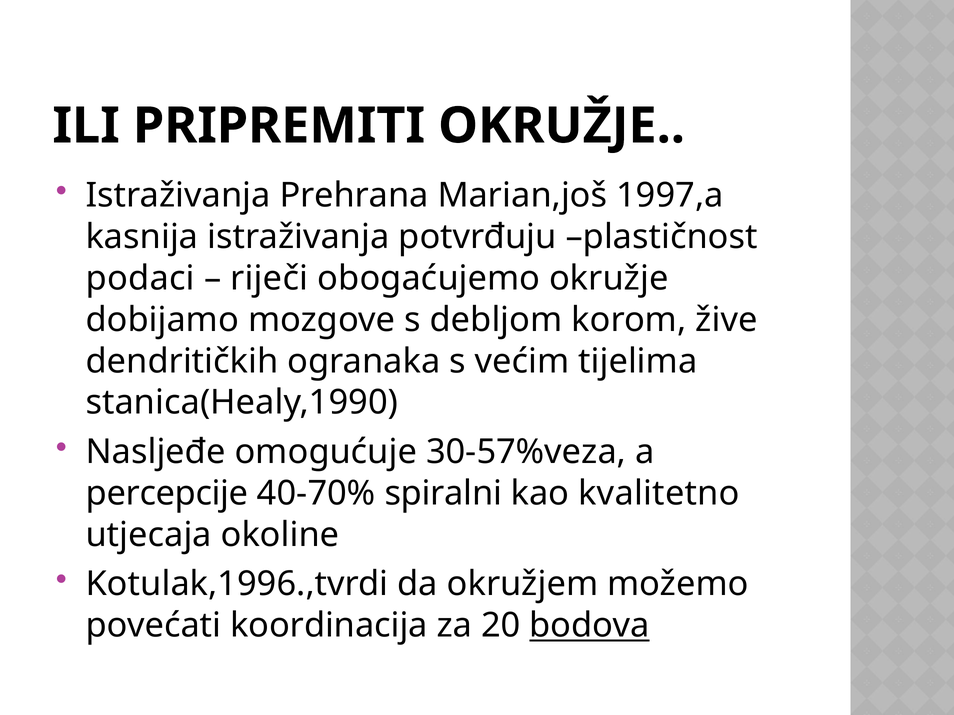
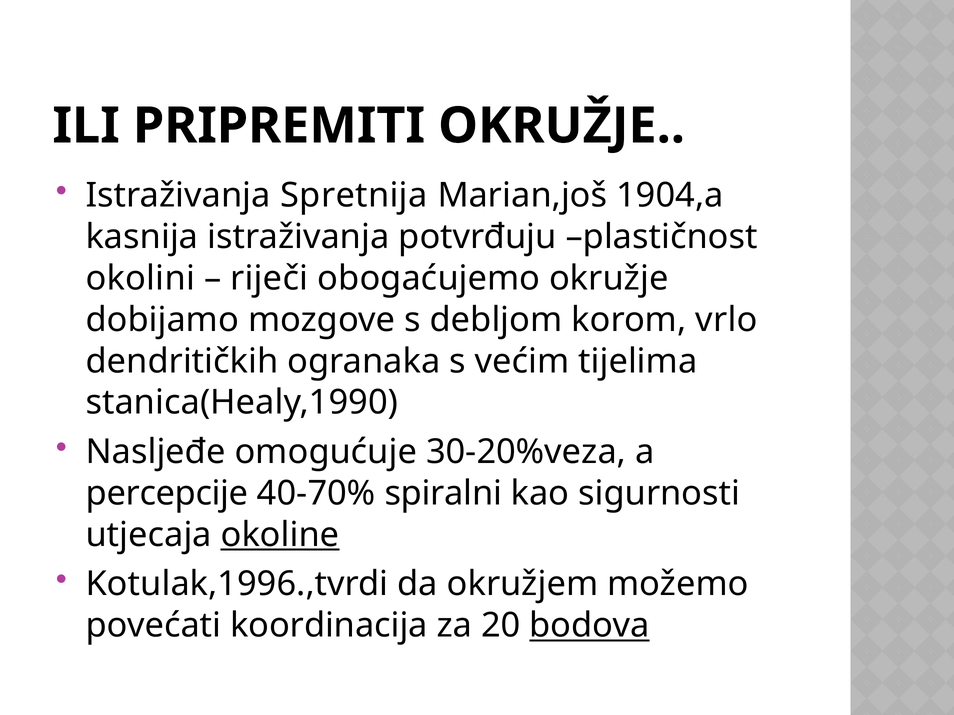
Prehrana: Prehrana -> Spretnija (354, 196)
1997,a: 1997,a -> 1904,a (670, 196)
podaci: podaci -> okolini (140, 279)
žive: žive -> vrlo (726, 320)
30-57%veza: 30-57%veza -> 30-20%veza (526, 452)
kvalitetno: kvalitetno -> sigurnosti (659, 494)
okoline underline: none -> present (280, 535)
